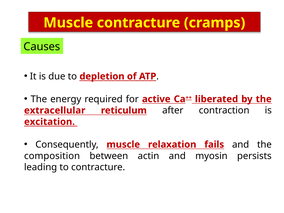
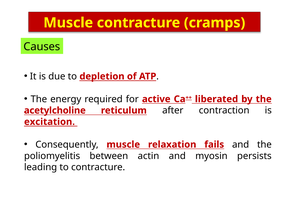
extracellular: extracellular -> acetylcholine (55, 110)
composition: composition -> poliomyelitis (52, 156)
